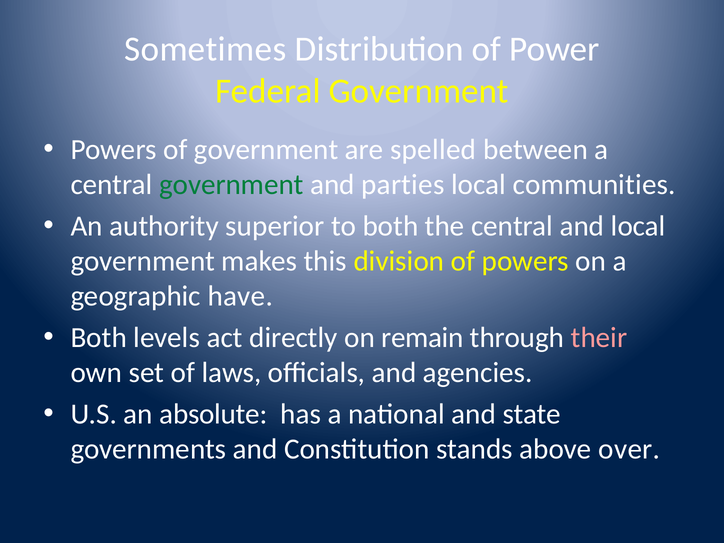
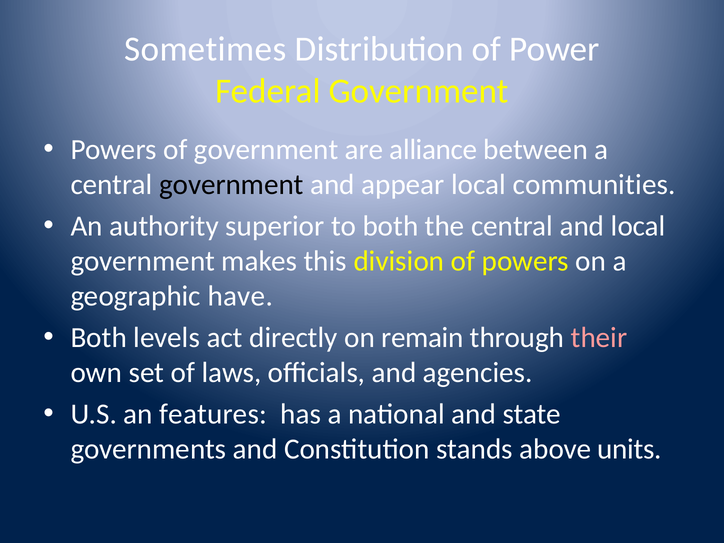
spelled: spelled -> alliance (433, 150)
government colour: green -> black (231, 185)
parties: parties -> appear (403, 185)
absolute: absolute -> features (213, 414)
over: over -> units (630, 449)
